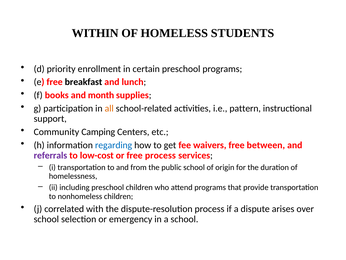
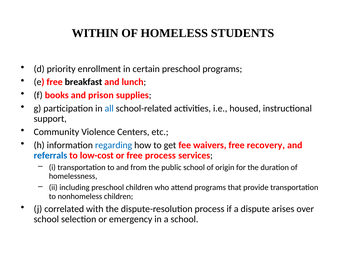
month: month -> prison (101, 95)
all colour: orange -> blue (109, 108)
pattern: pattern -> housed (245, 108)
Camping: Camping -> Violence (98, 132)
between: between -> recovery (266, 145)
referrals colour: purple -> blue (50, 155)
